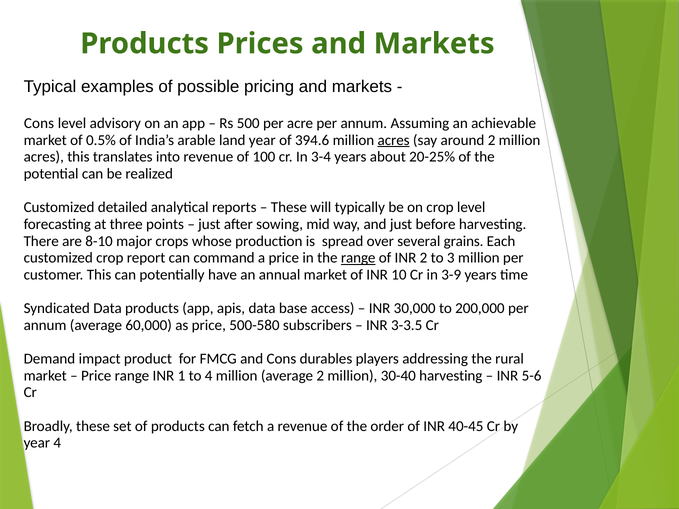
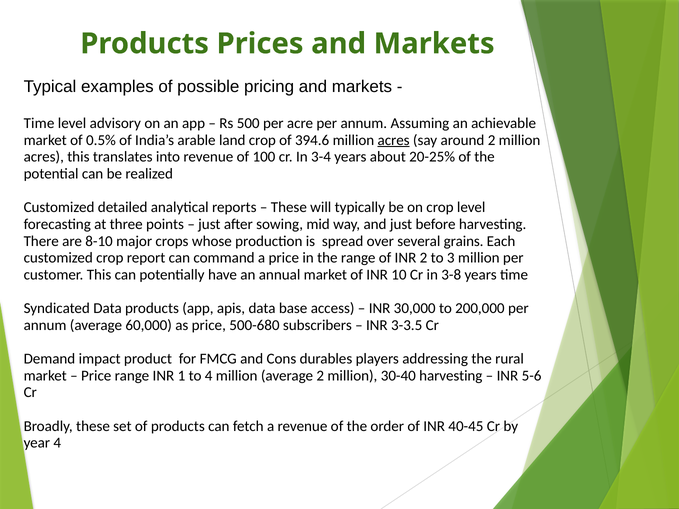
Cons: Cons -> Time (39, 123)
land year: year -> crop (262, 140)
range underline: present -> none (358, 258)
3-9: 3-9 -> 3-8 (451, 275)
500-580: 500-580 -> 500-680 (254, 325)
